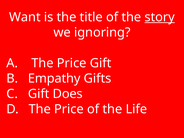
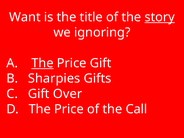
The underline: none -> present (42, 63)
Empathy: Empathy -> Sharpies (54, 78)
Does: Does -> Over (68, 94)
Life: Life -> Call (136, 109)
